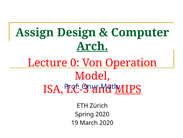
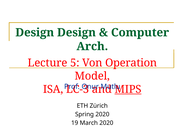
Assign: Assign -> Design (35, 32)
Arch underline: present -> none (92, 46)
0: 0 -> 5 (75, 63)
